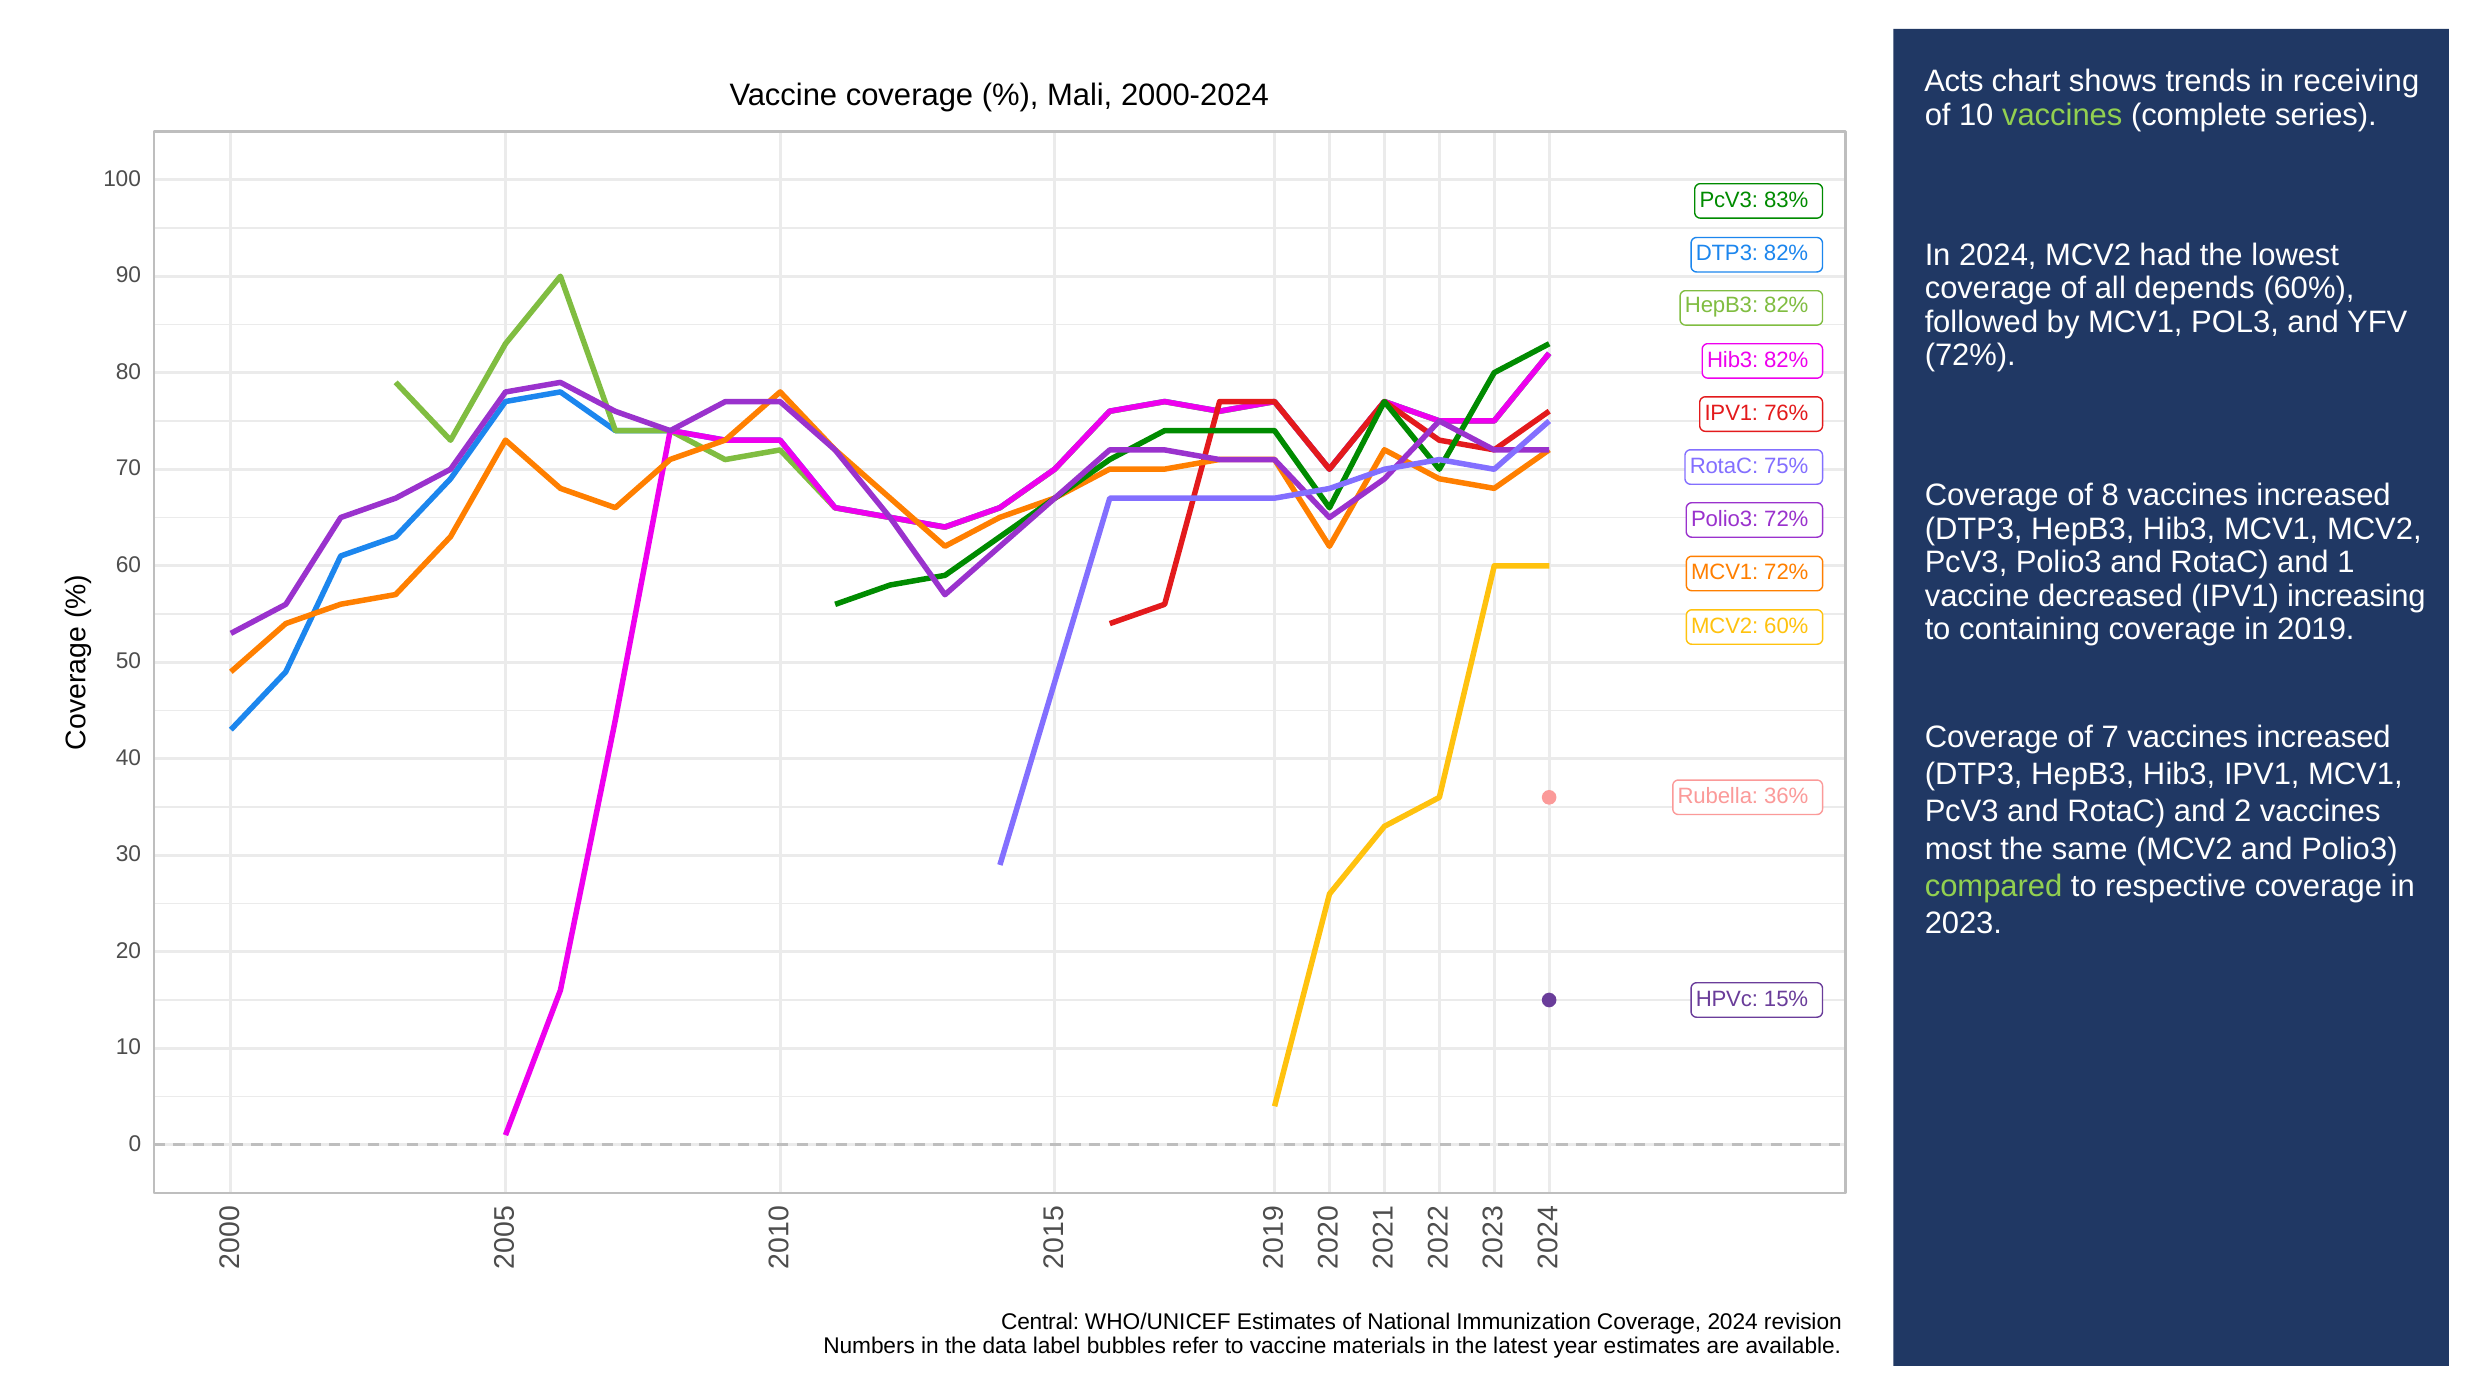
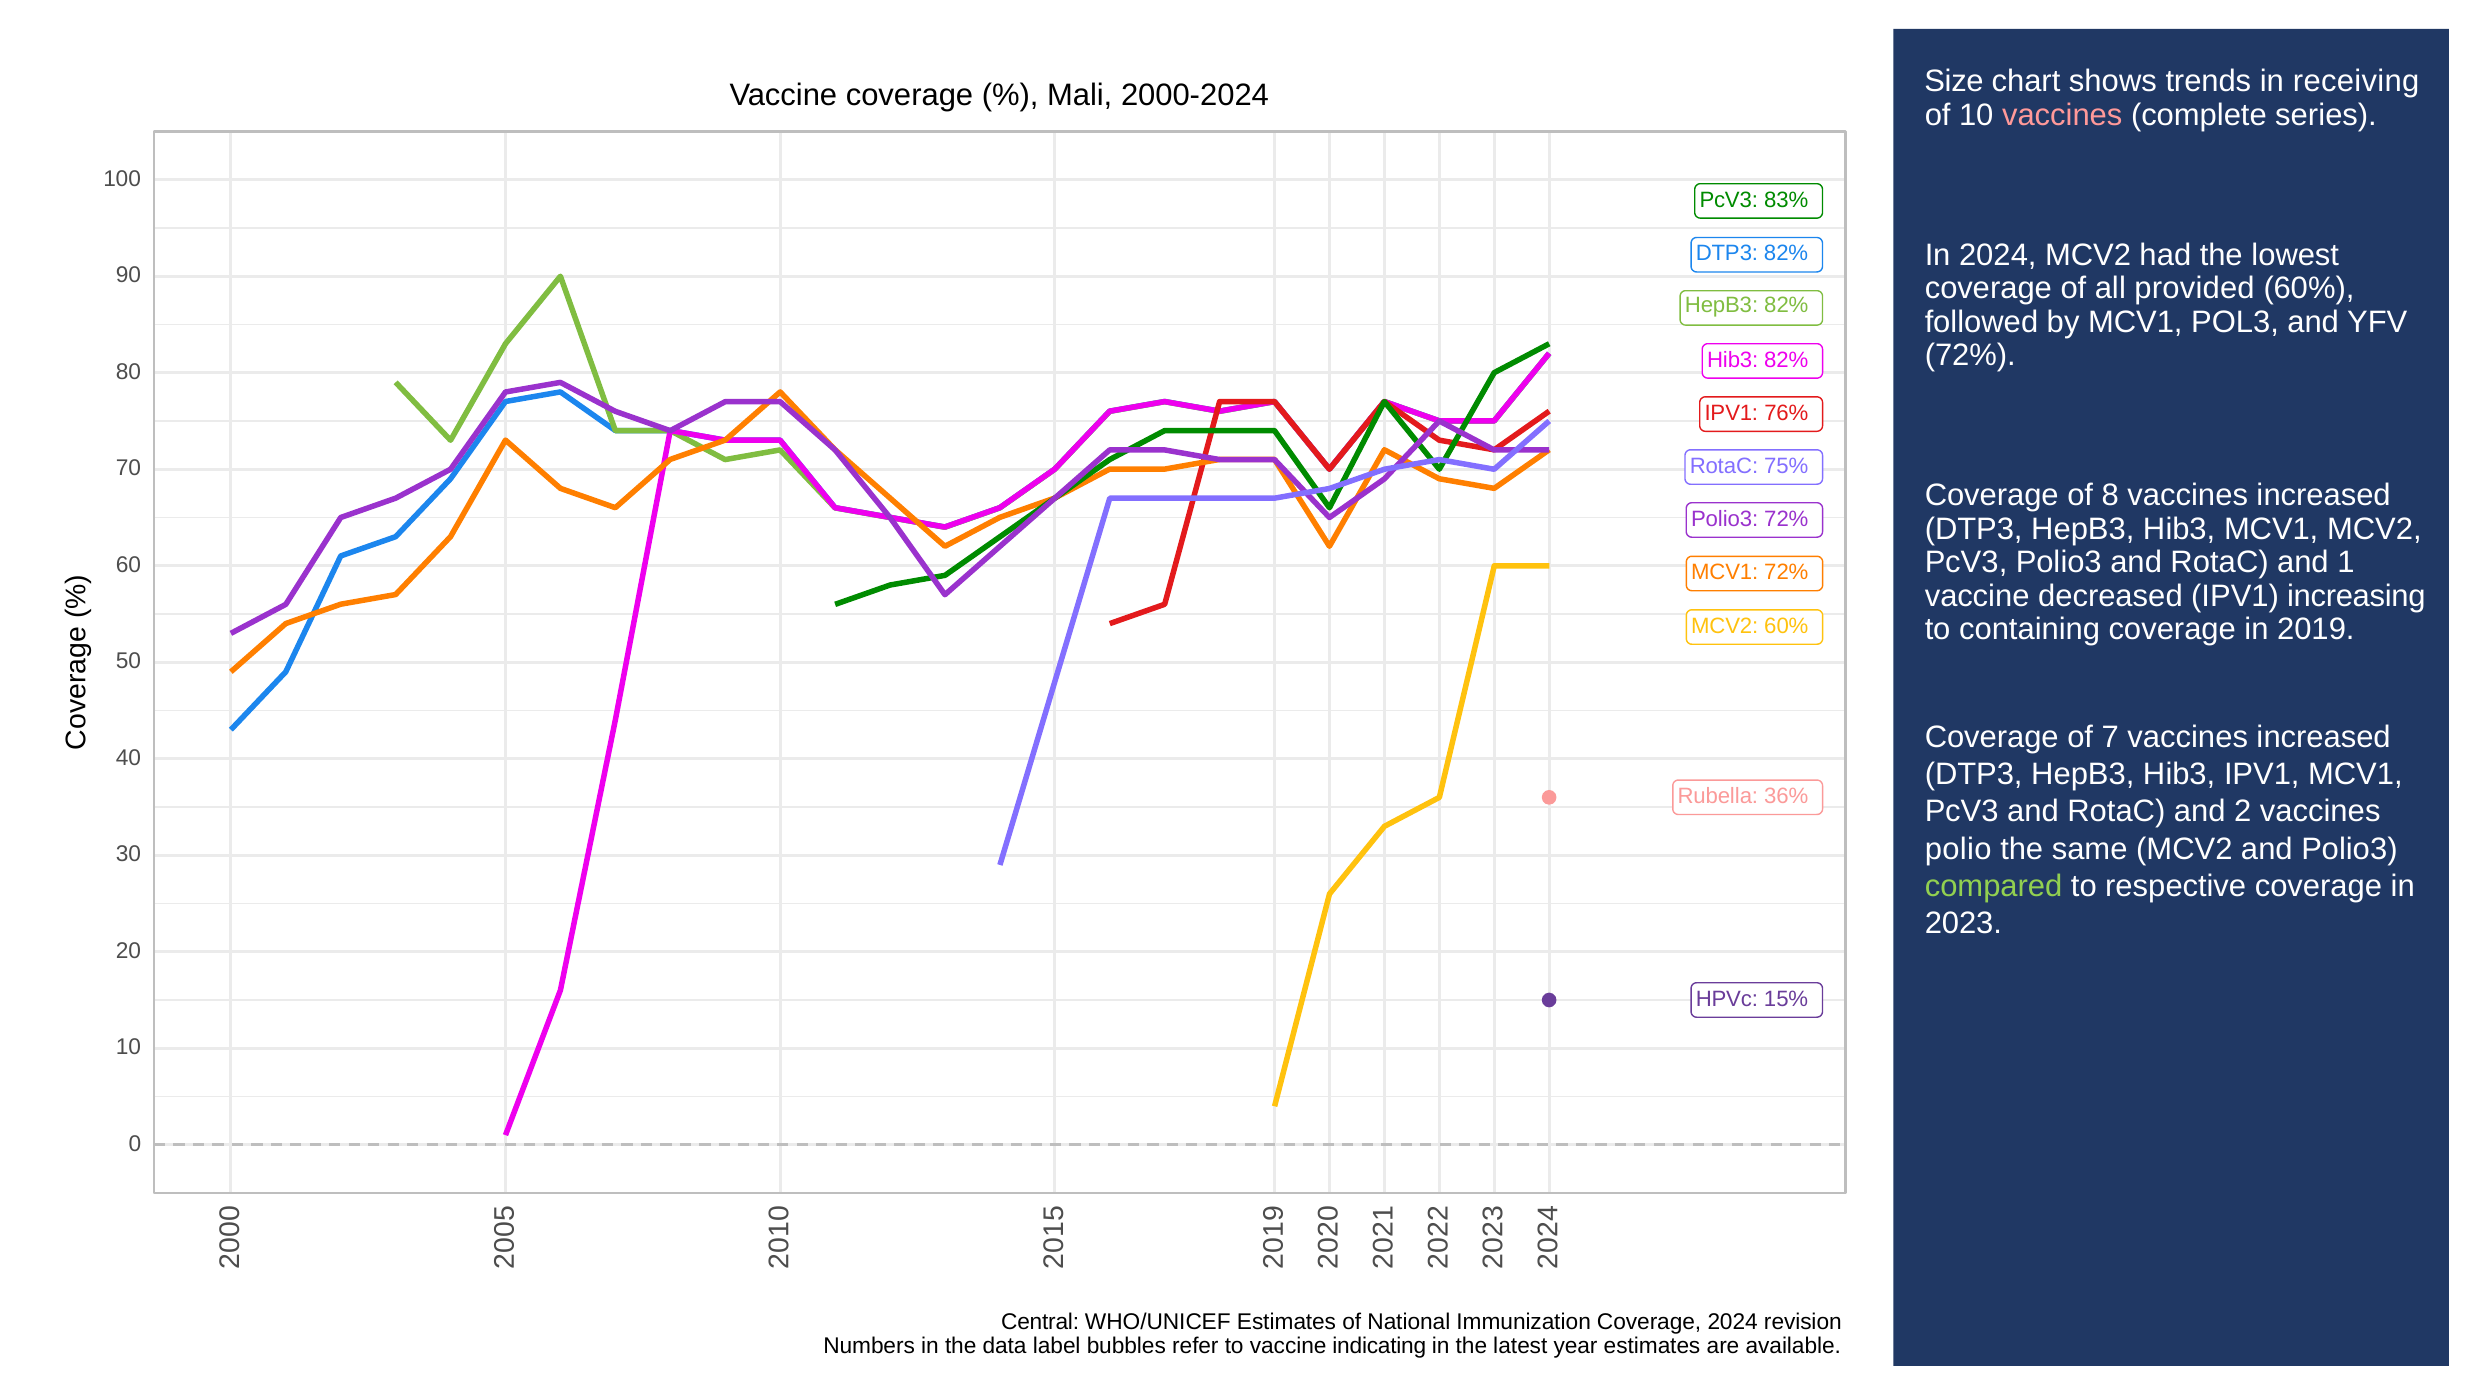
Acts: Acts -> Size (1954, 82)
vaccines colour: light green -> pink (2062, 115)
depends: depends -> provided (2195, 289)
most: most -> polio (1958, 849)
materials: materials -> indicating (1379, 1346)
